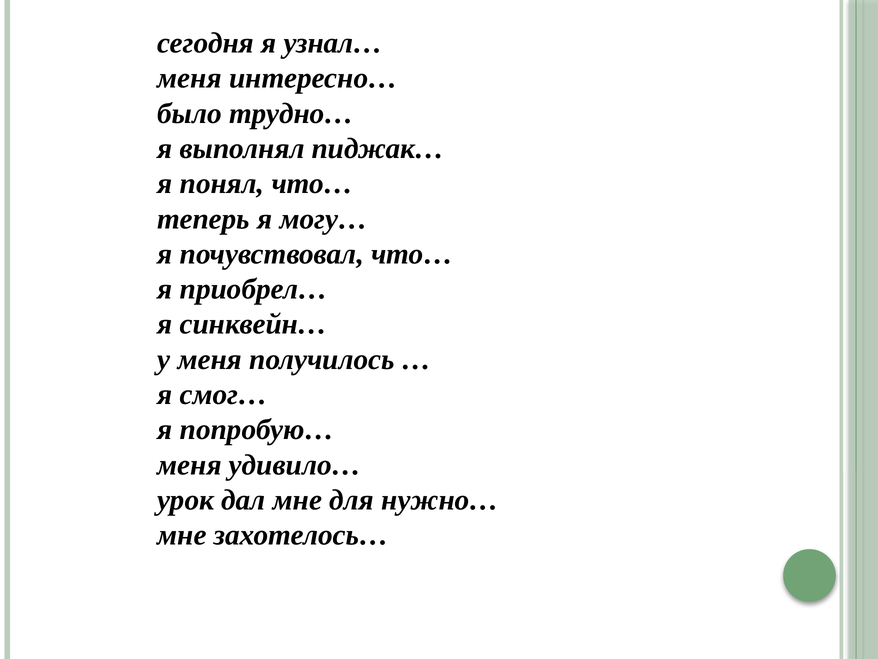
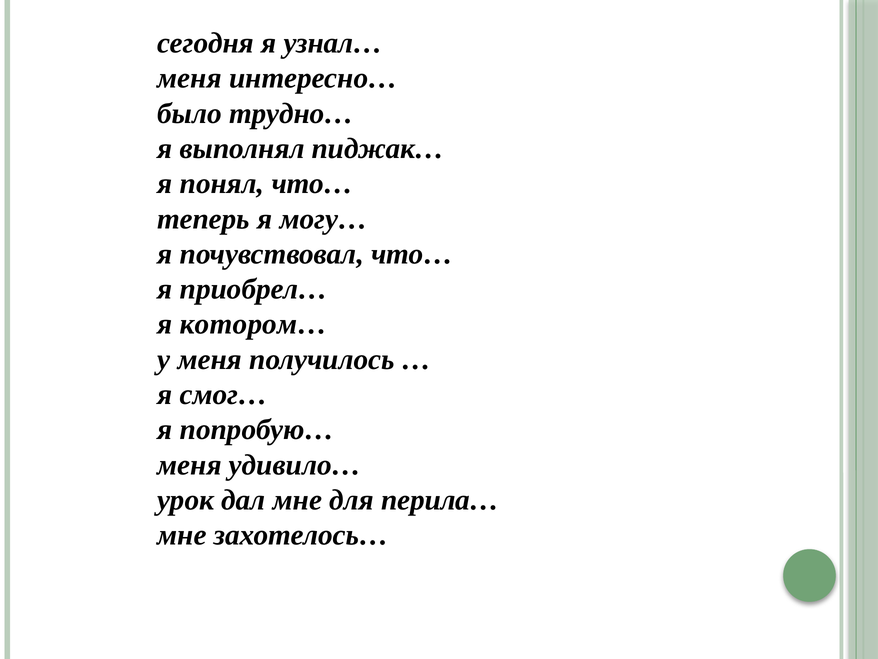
синквейн…: синквейн… -> котором… (253, 324)
нужно…: нужно… -> перила… (440, 500)
